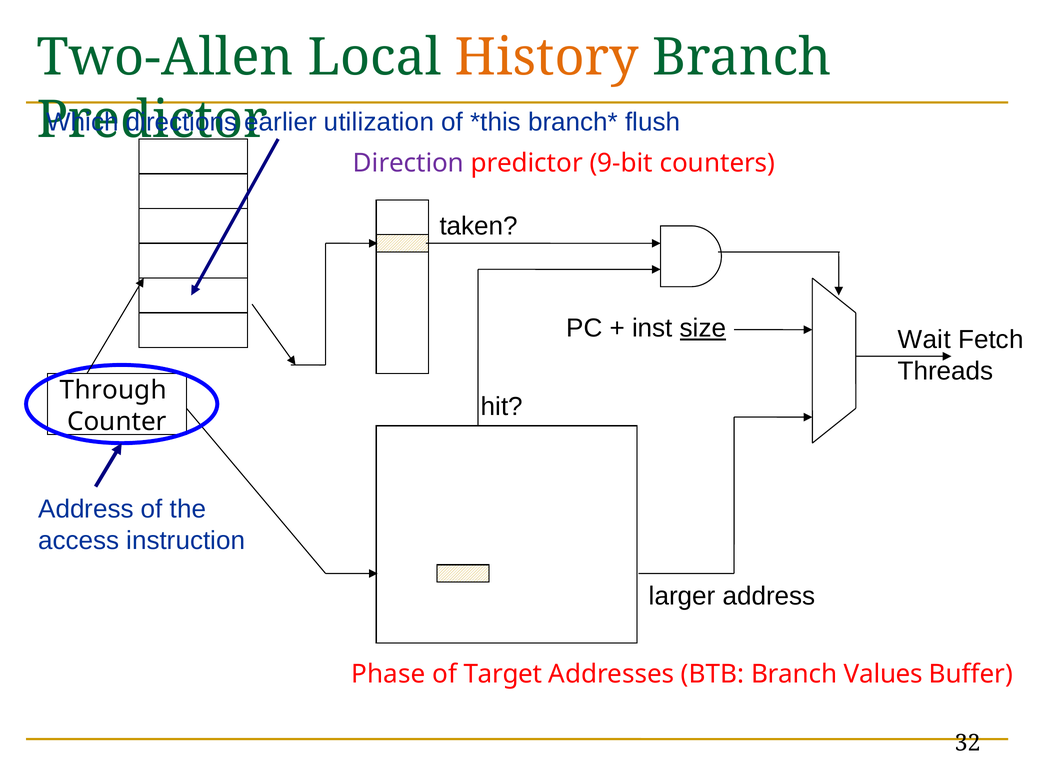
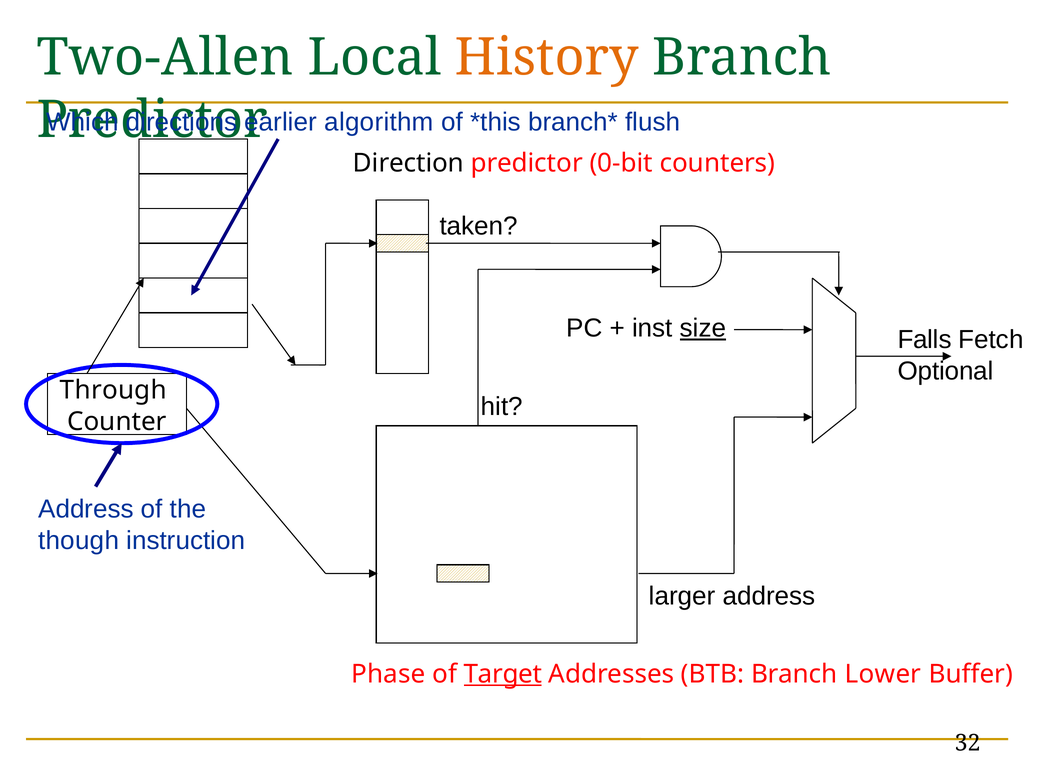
utilization: utilization -> algorithm (379, 122)
Direction colour: purple -> black (408, 163)
9-bit: 9-bit -> 0-bit (621, 163)
Wait: Wait -> Falls (925, 340)
Threads: Threads -> Optional (946, 371)
access: access -> though (79, 541)
Target underline: none -> present (503, 674)
Values: Values -> Lower (883, 674)
